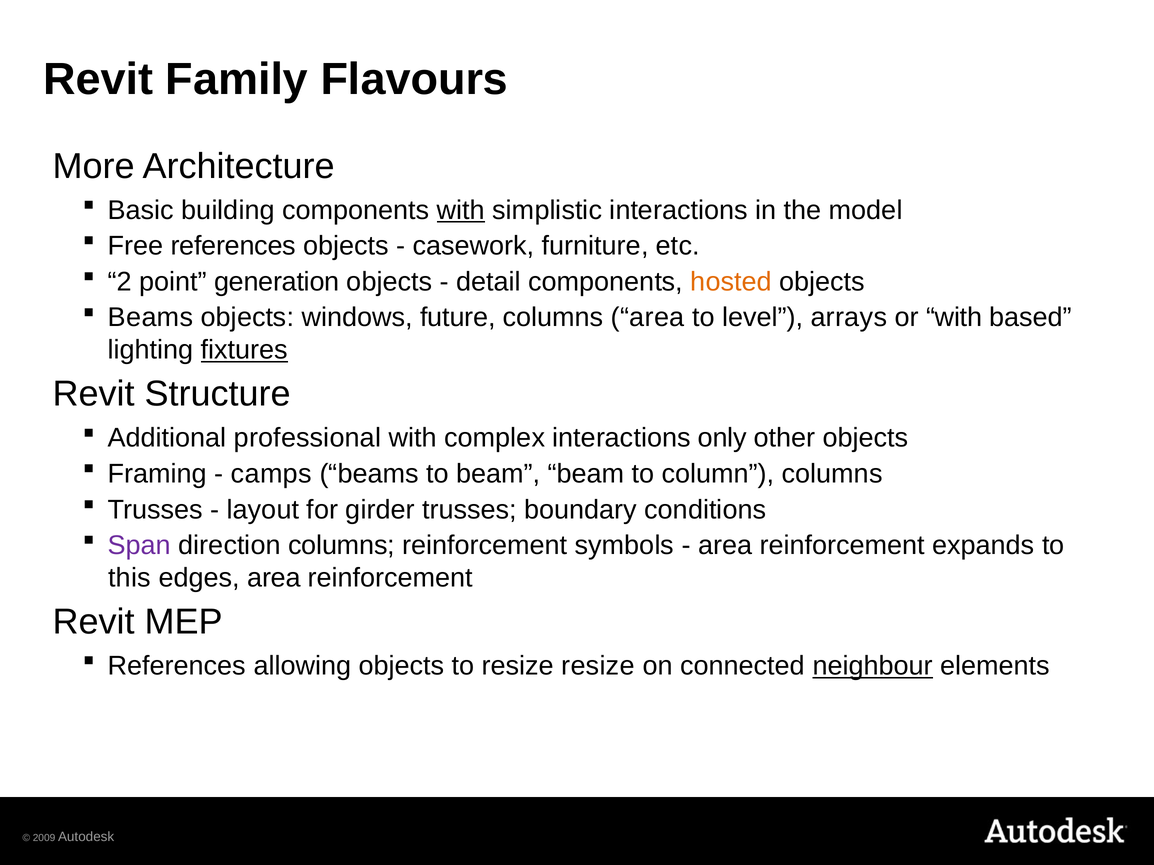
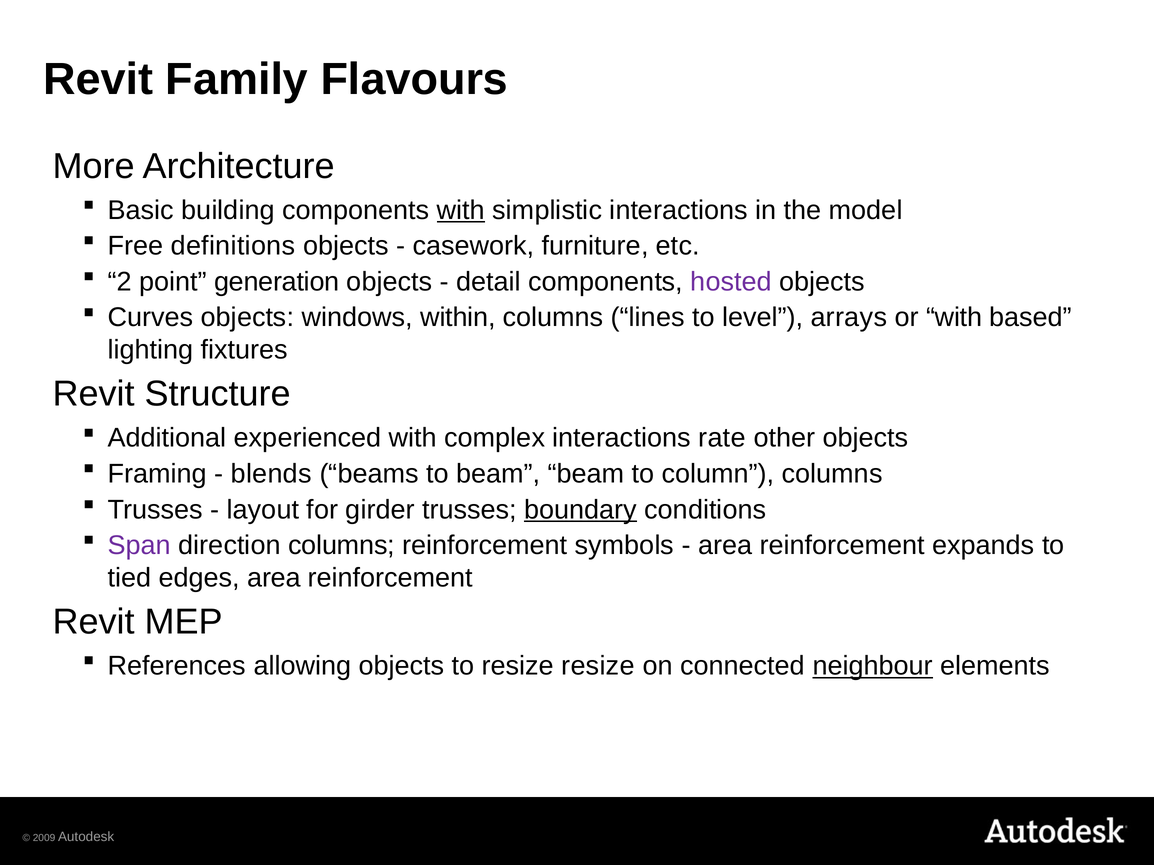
Free references: references -> definitions (233, 246)
hosted colour: orange -> purple (731, 282)
Beams: Beams -> Curves (151, 318)
future: future -> within (458, 318)
columns area: area -> lines (648, 318)
fixtures underline: present -> none (244, 350)
professional: professional -> experienced (308, 438)
only: only -> rate (722, 438)
camps: camps -> blends (271, 474)
boundary underline: none -> present (581, 510)
this: this -> tied (130, 578)
